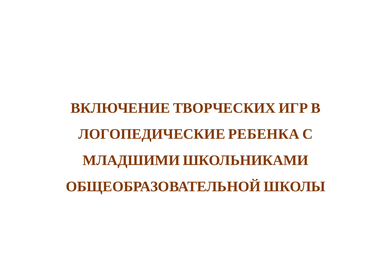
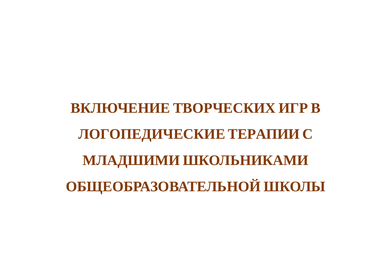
РЕБЕНКА: РЕБЕНКА -> ТЕРАПИИ (264, 134)
